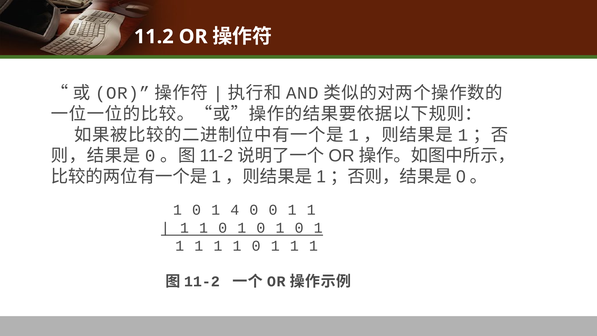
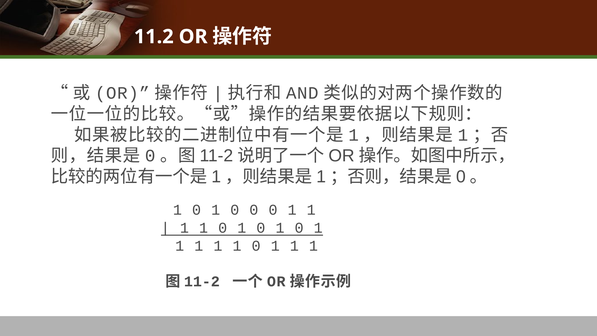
4: 4 -> 0 (235, 210)
